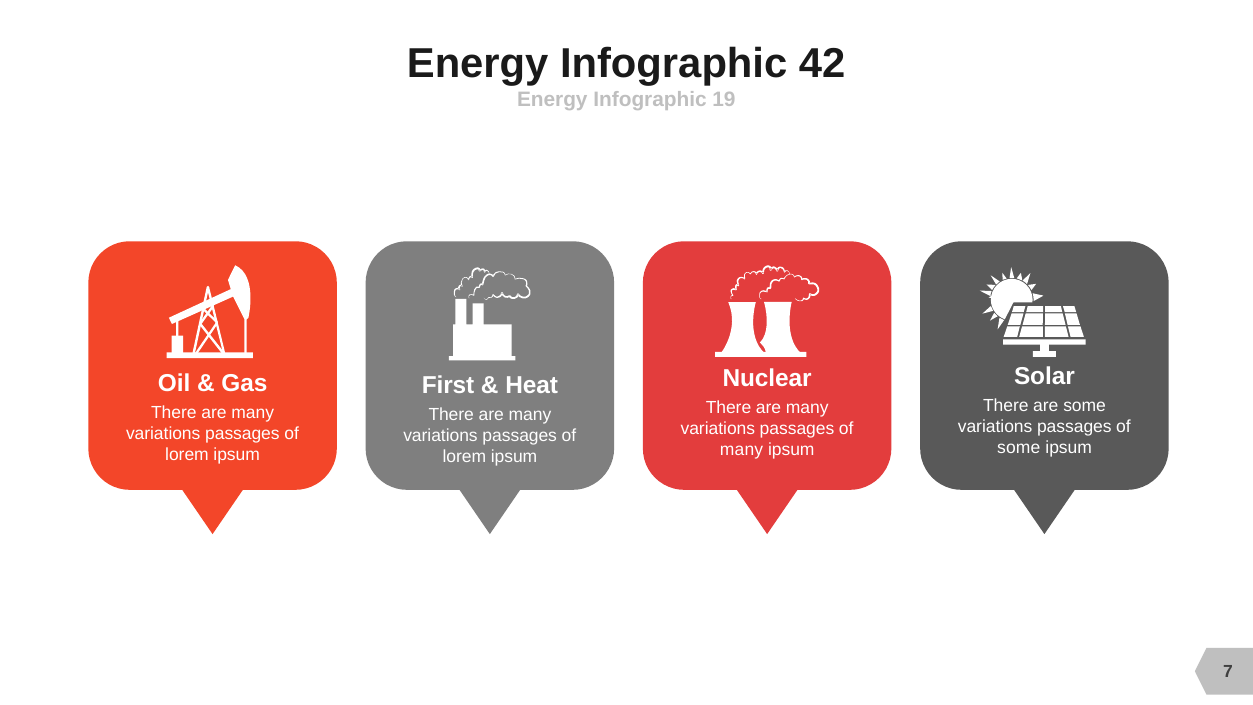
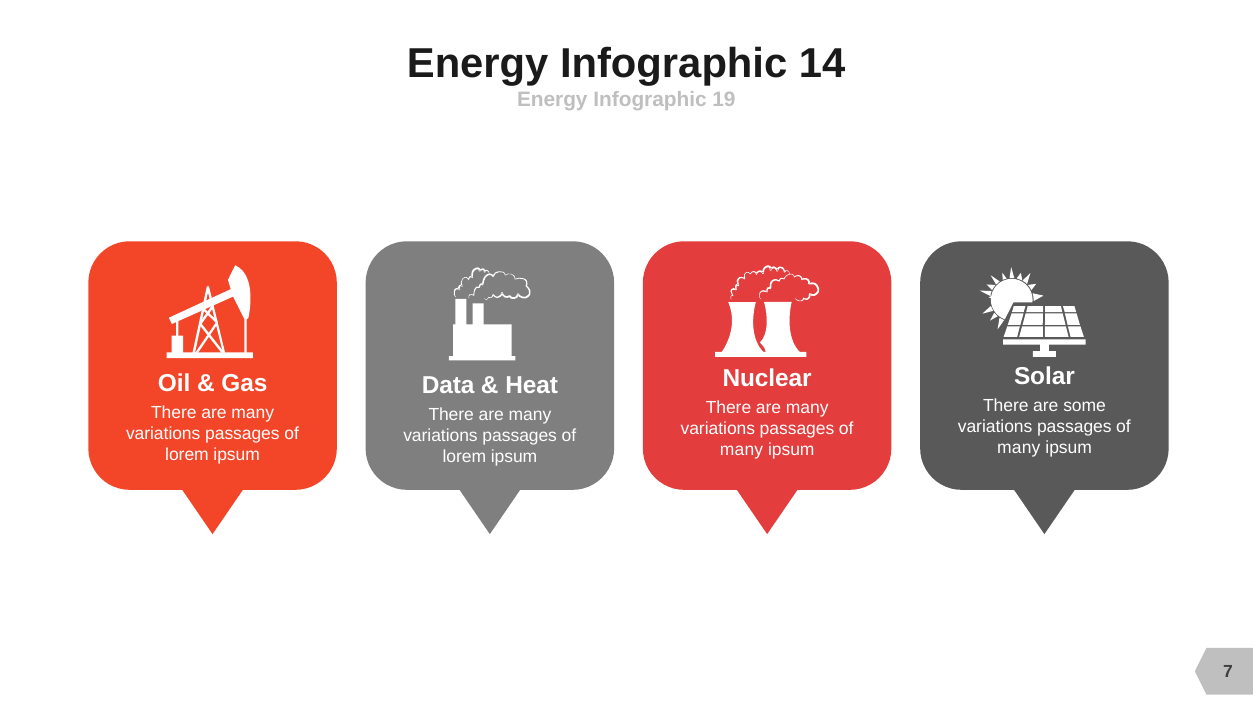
42: 42 -> 14 (822, 64)
First: First -> Data (448, 385)
some: some -> many (1019, 448)
